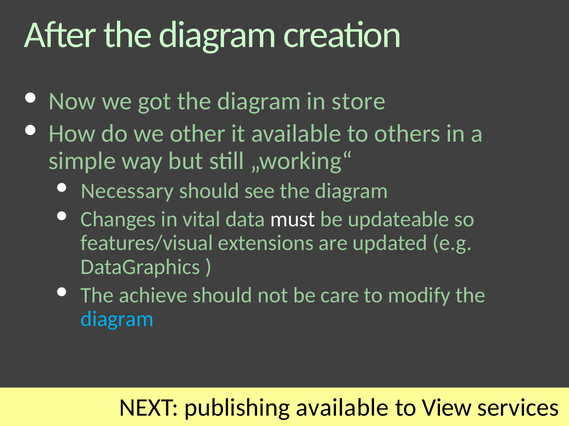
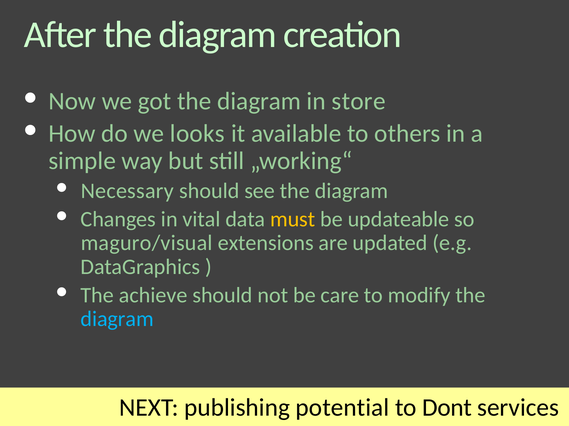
other: other -> looks (197, 134)
must colour: white -> yellow (293, 219)
features/visual: features/visual -> maguro/visual (147, 243)
publishing available: available -> potential (342, 408)
View: View -> Dont (447, 408)
